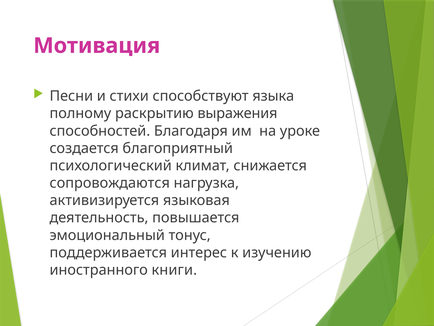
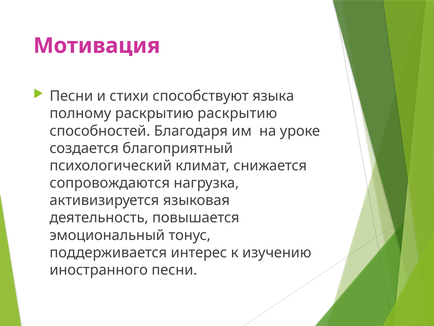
раскрытию выражения: выражения -> раскрытию (237, 113)
иностранного книги: книги -> песни (174, 270)
